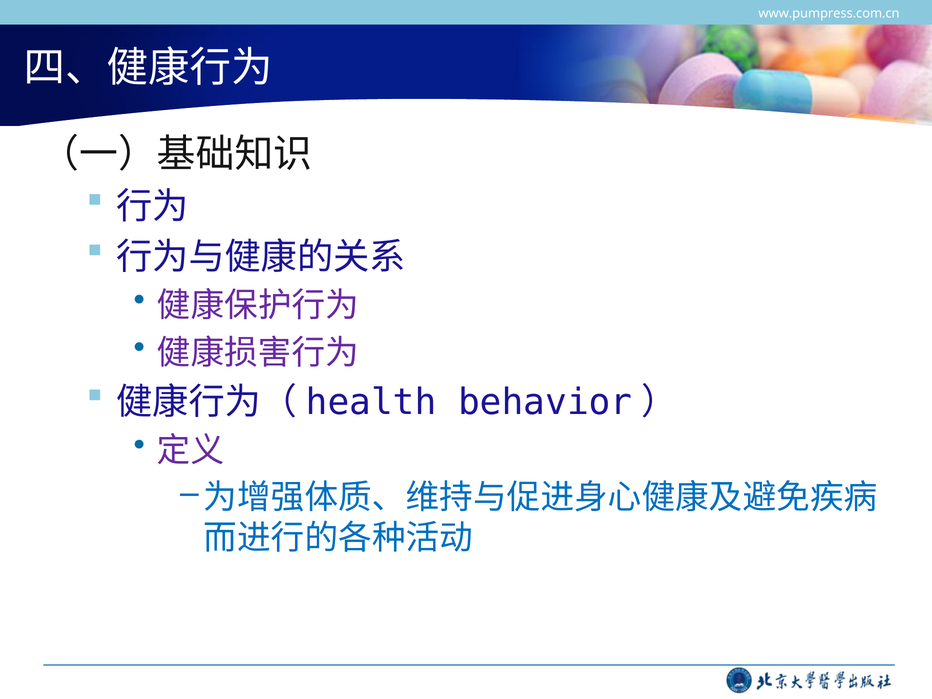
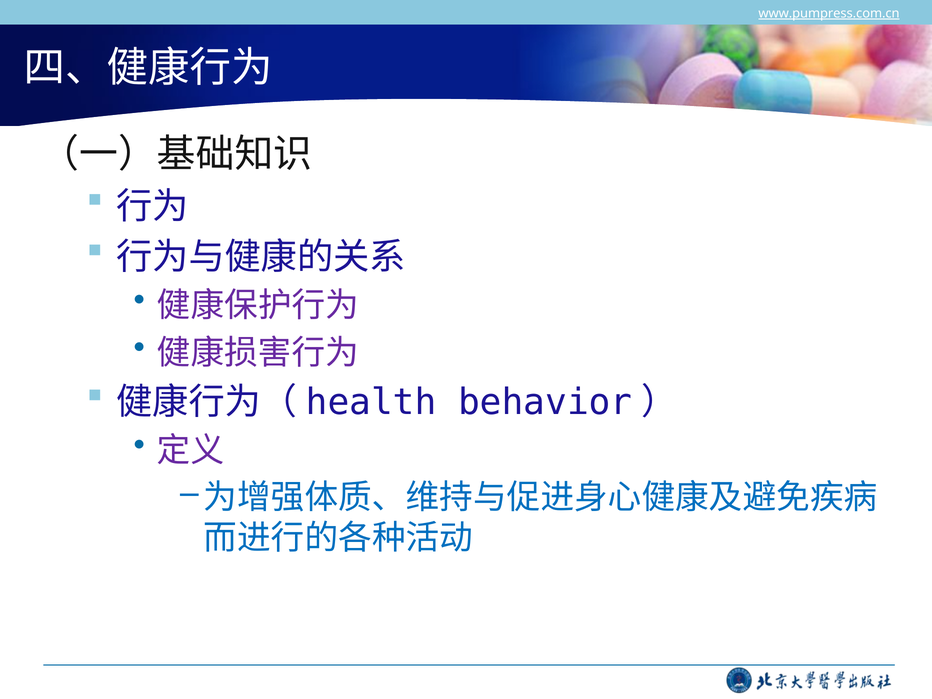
www.pumpress.com.cn underline: none -> present (829, 13)
